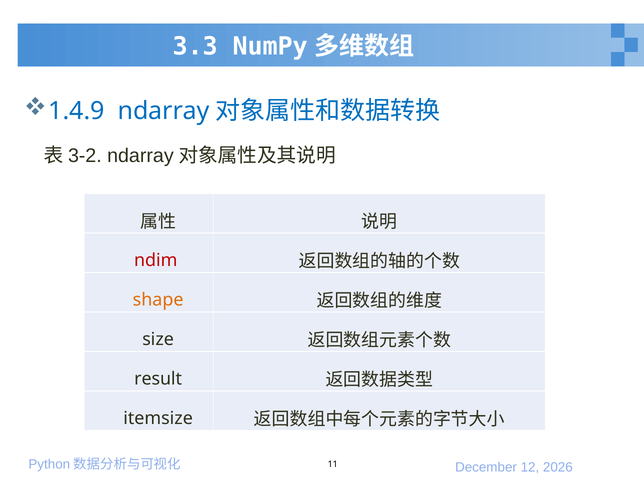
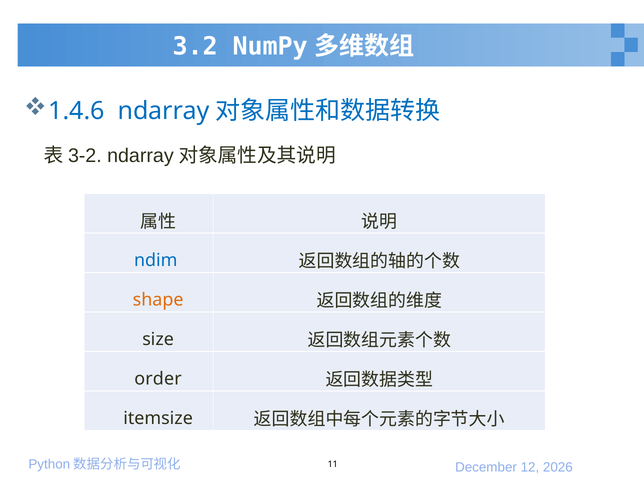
3.3: 3.3 -> 3.2 (195, 47)
1.4.9: 1.4.9 -> 1.4.6 (76, 111)
ndim colour: red -> blue (156, 260)
result: result -> order (158, 379)
